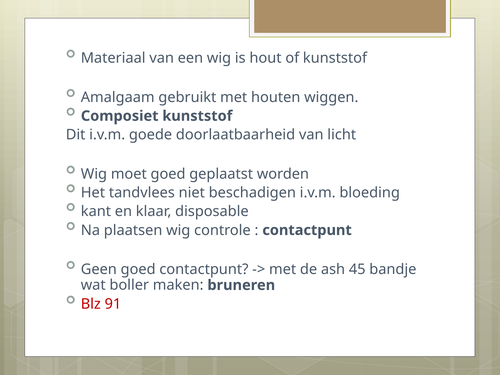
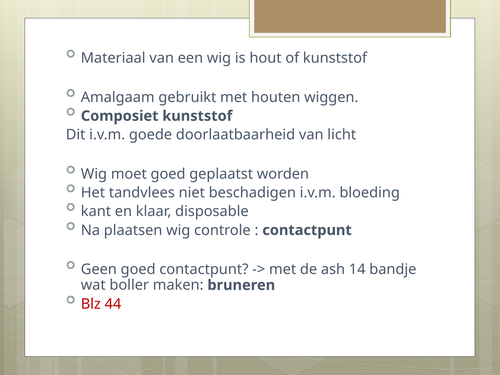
45: 45 -> 14 (357, 269)
91: 91 -> 44 (113, 304)
